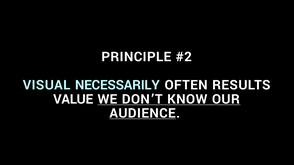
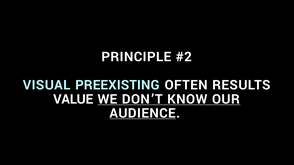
NECESSARILY: NECESSARILY -> PREEXISTING (117, 85)
